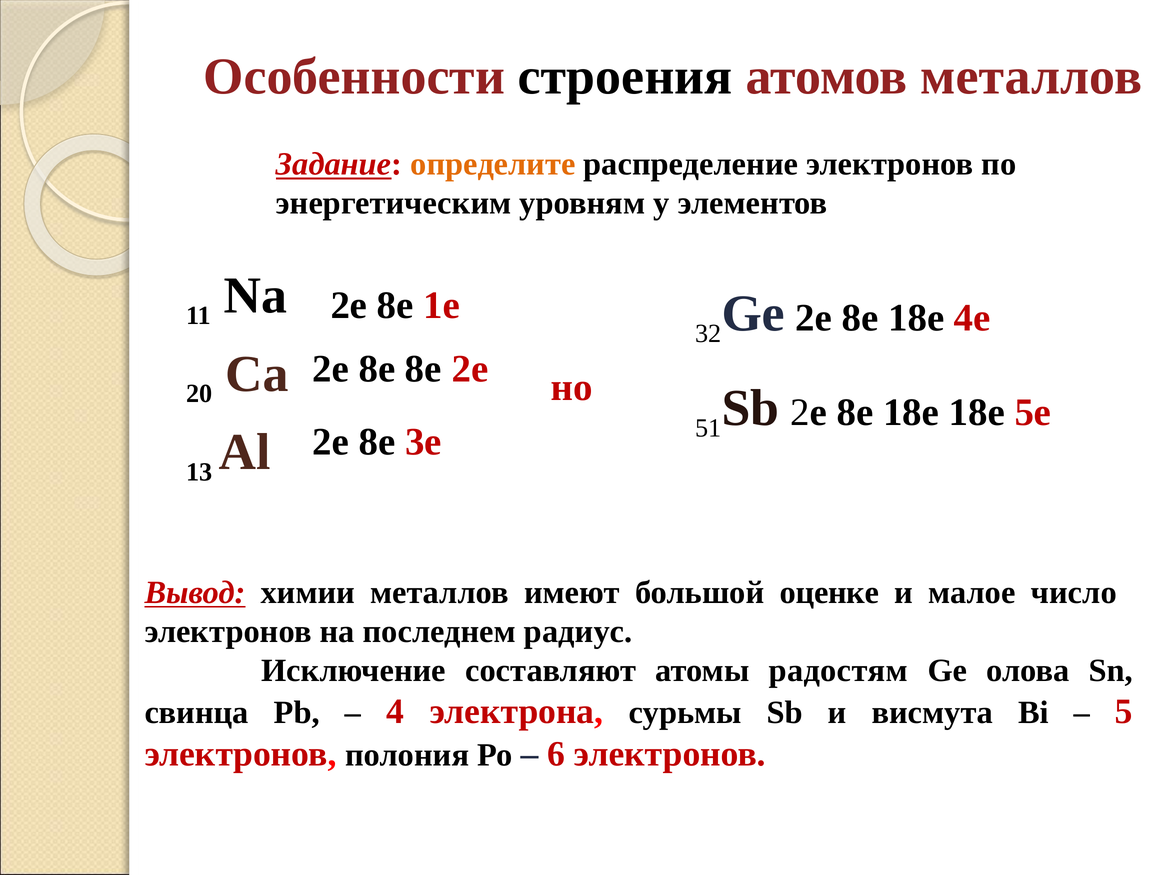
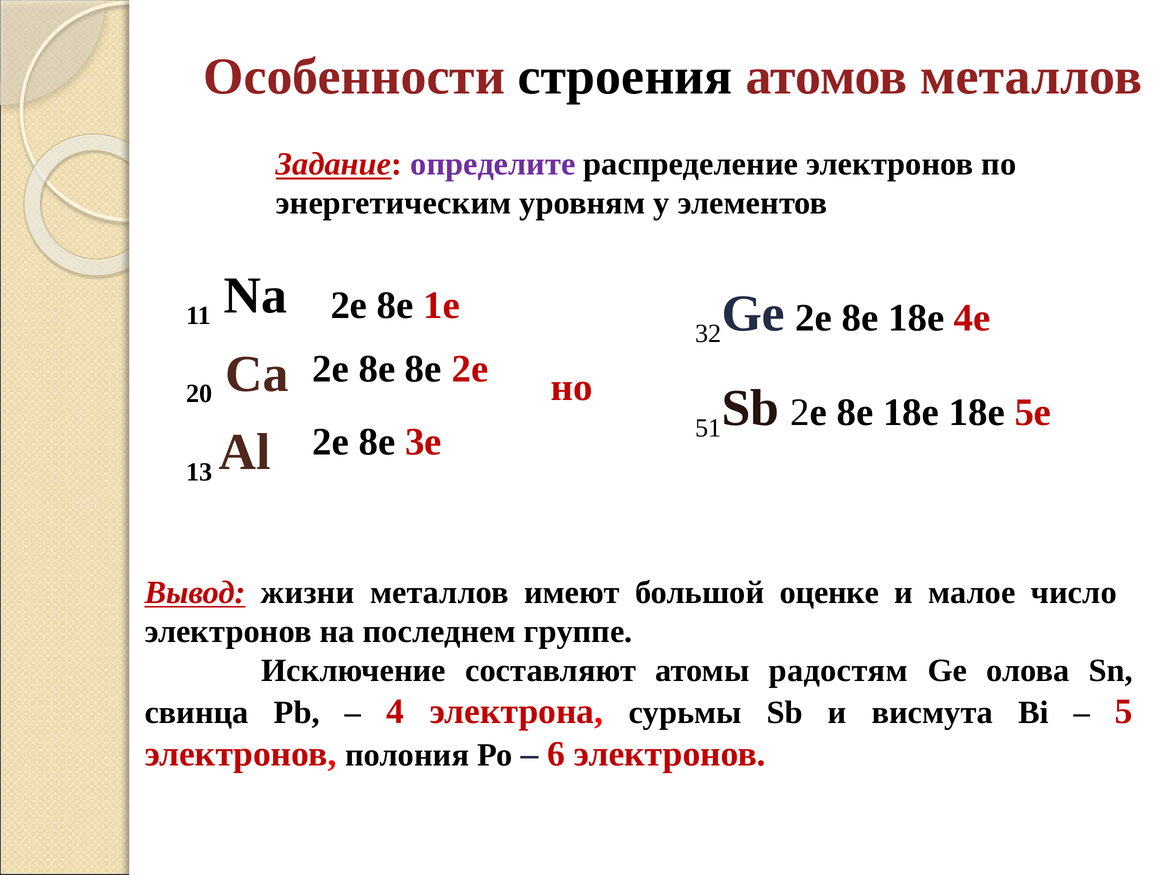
определите colour: orange -> purple (493, 164)
химии: химии -> жизни (308, 593)
радиус: радиус -> группе (578, 632)
